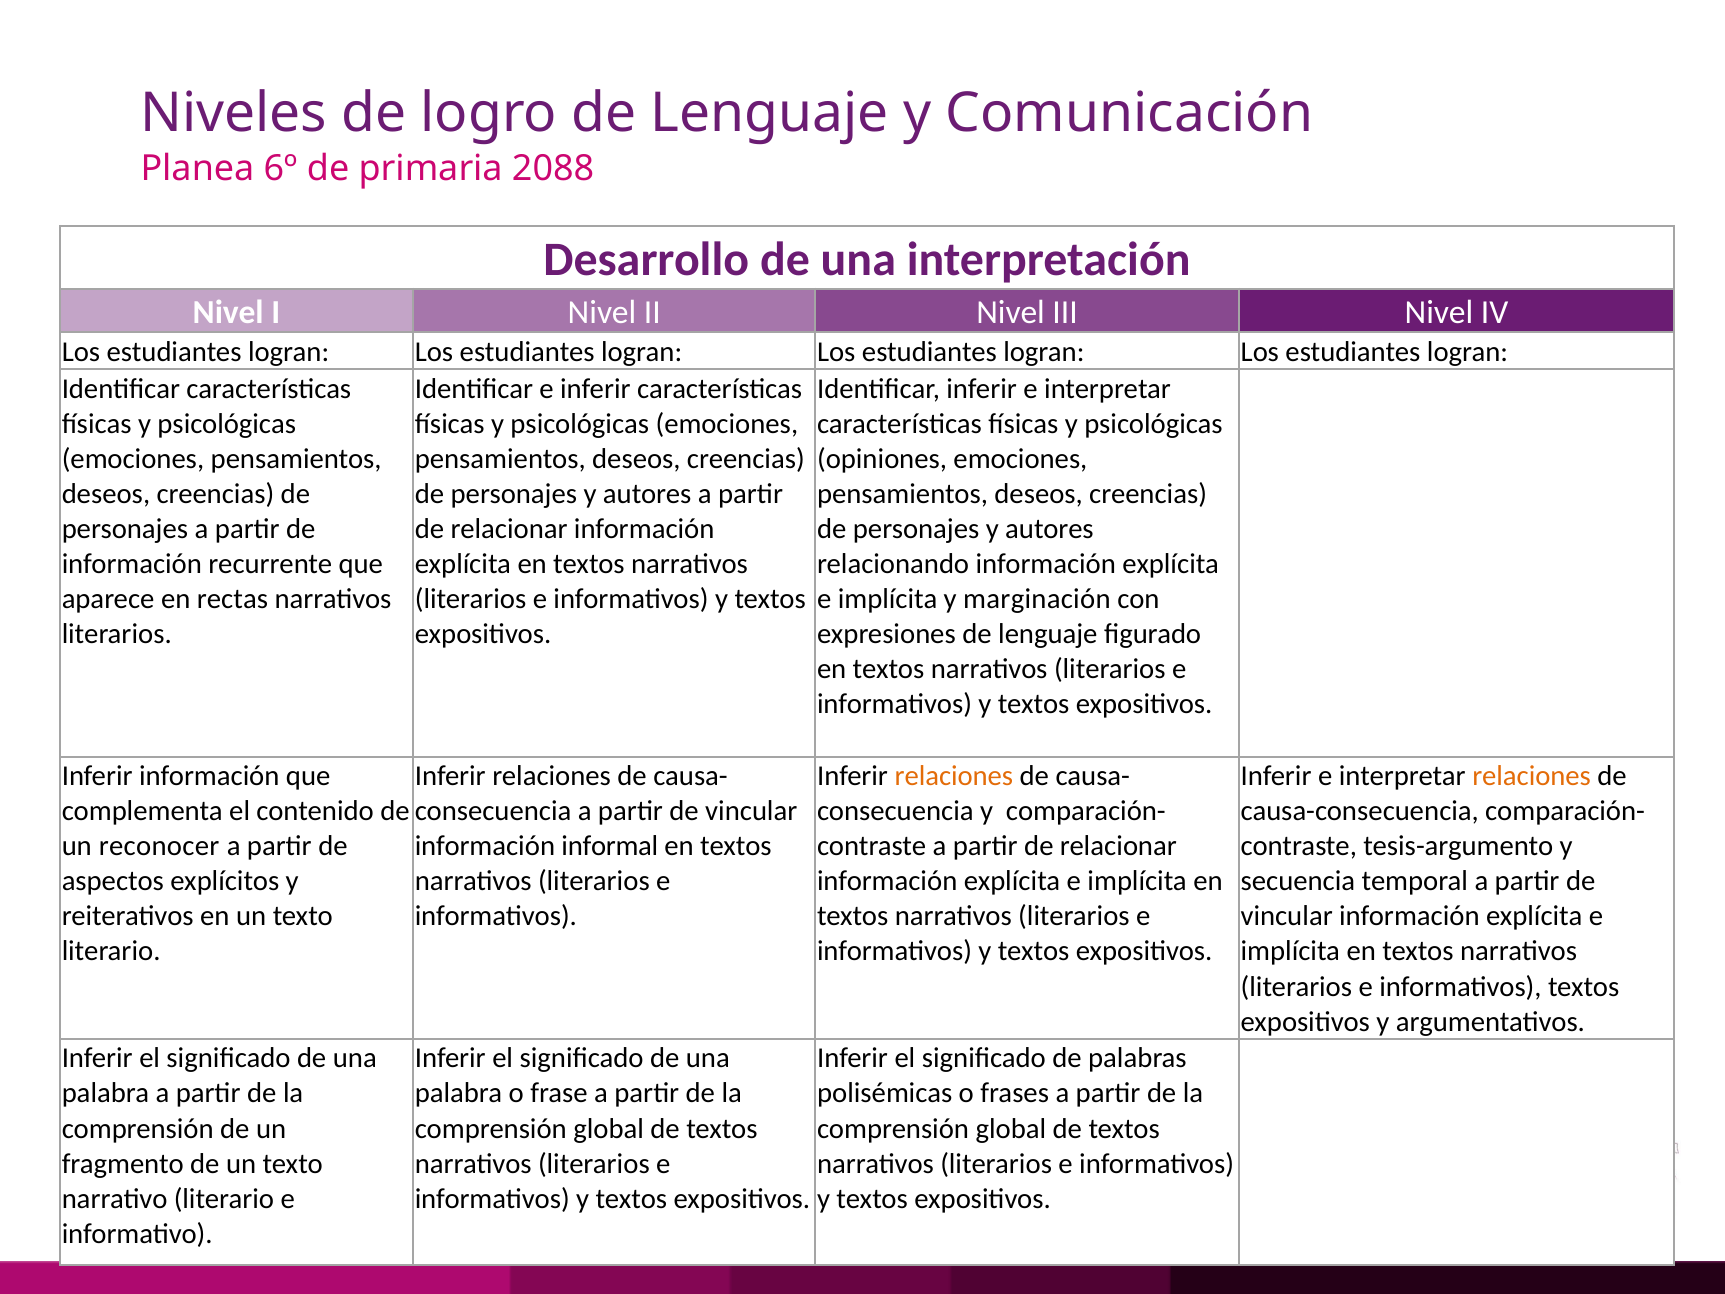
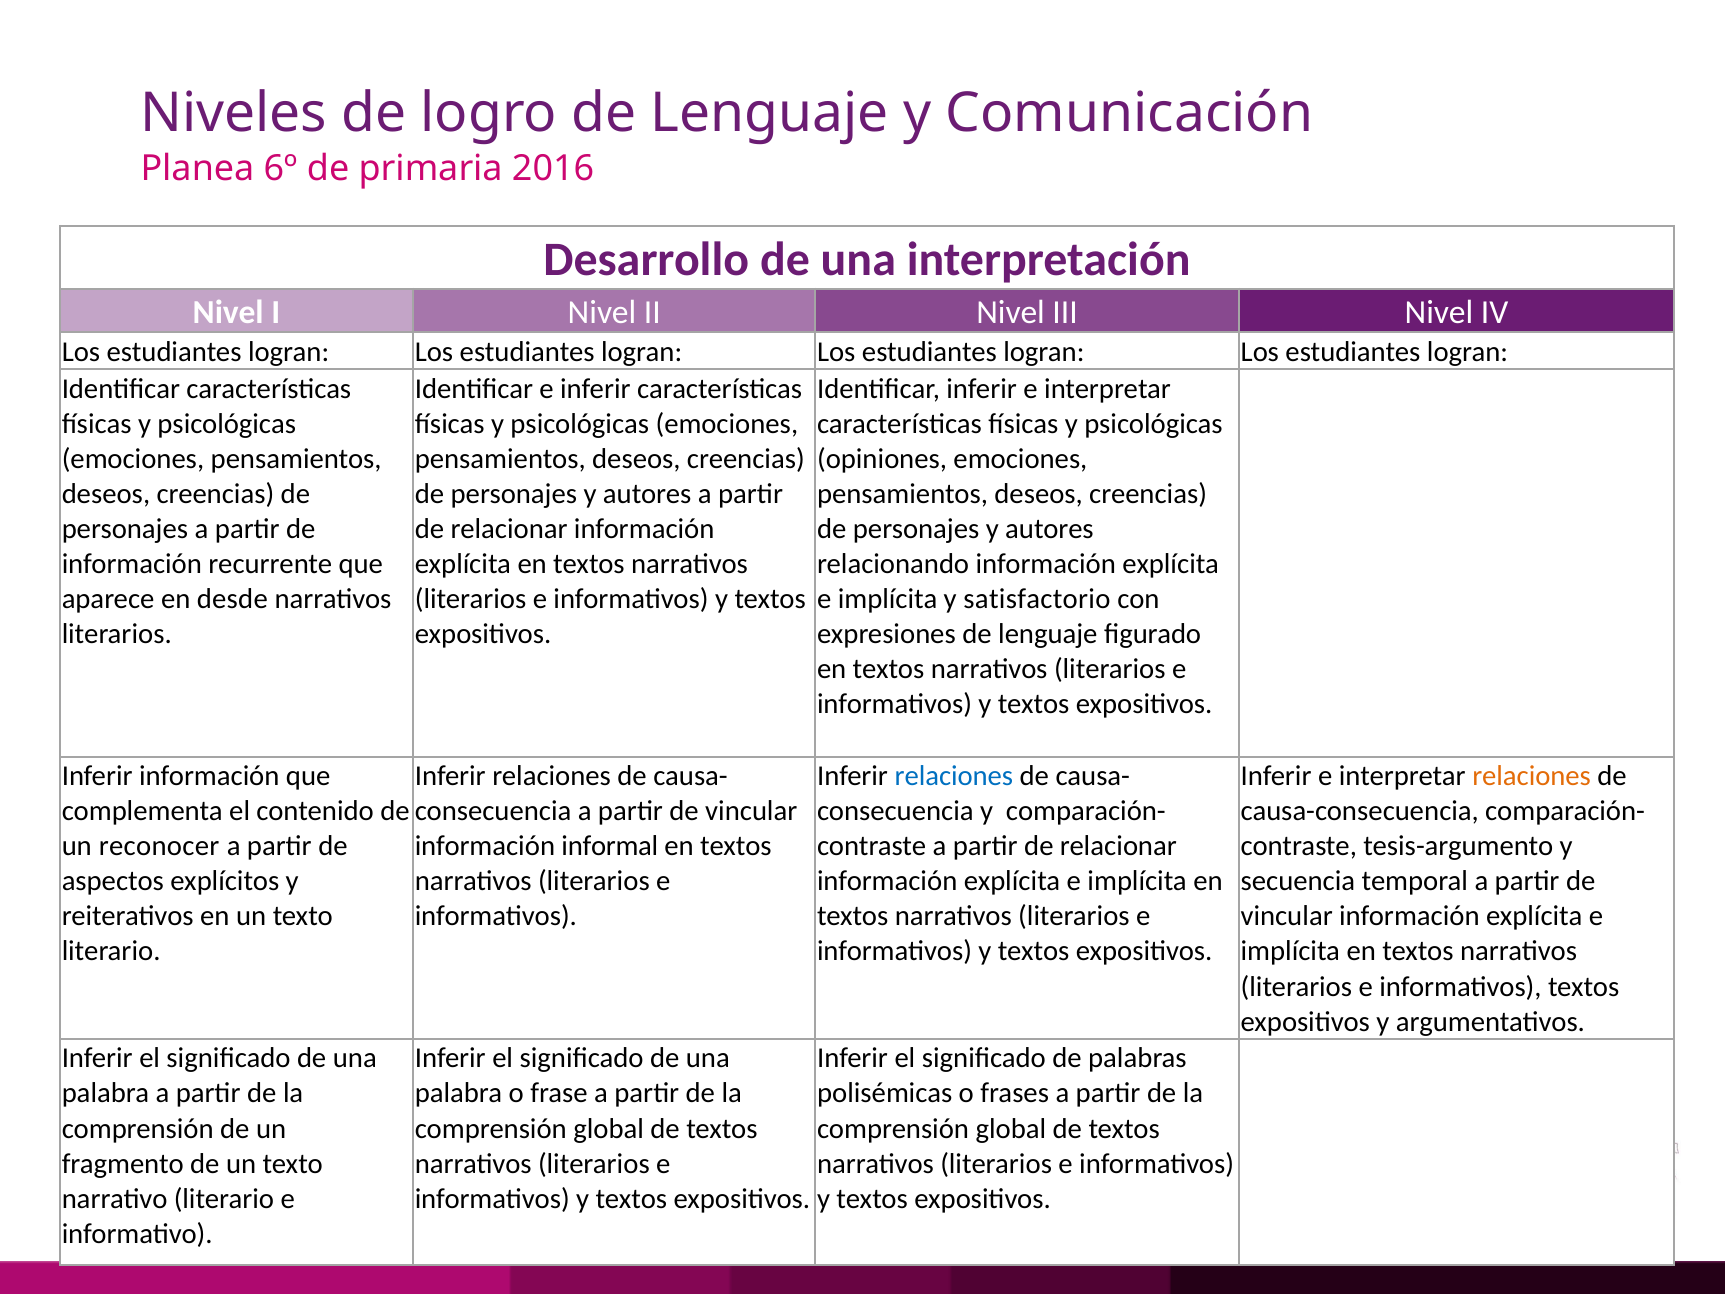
2088: 2088 -> 2016 (553, 168)
rectas: rectas -> desde (232, 599)
marginación: marginación -> satisfactorio (1037, 599)
relaciones colour: orange -> blue (954, 776)
